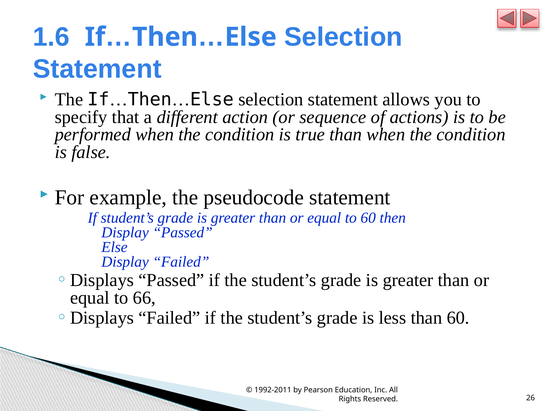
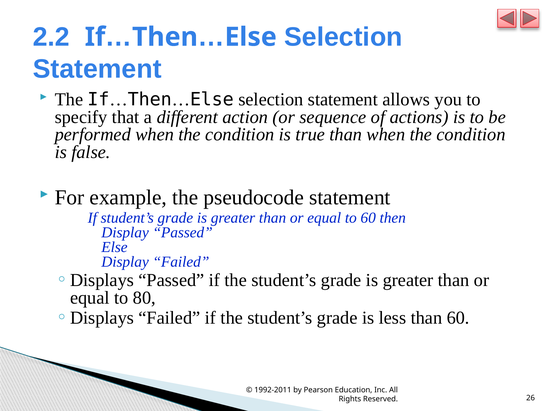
1.6: 1.6 -> 2.2 (51, 37)
66: 66 -> 80 (144, 298)
